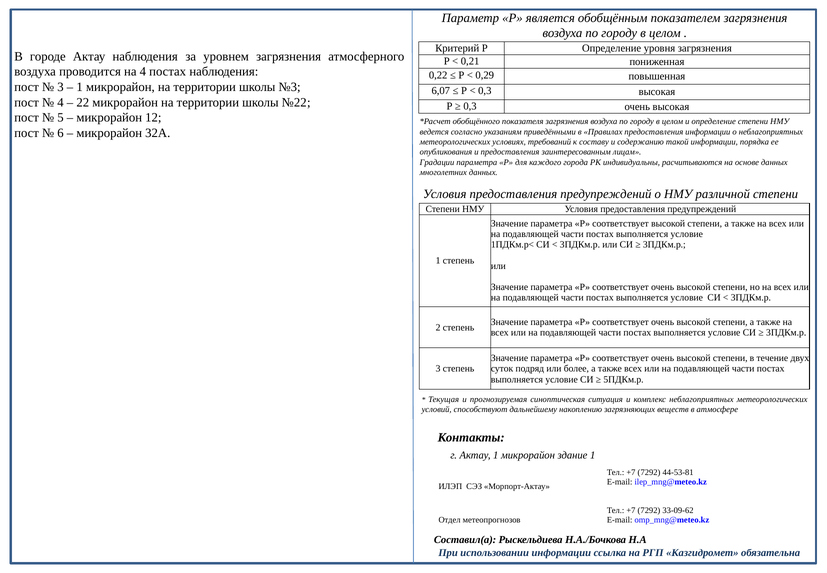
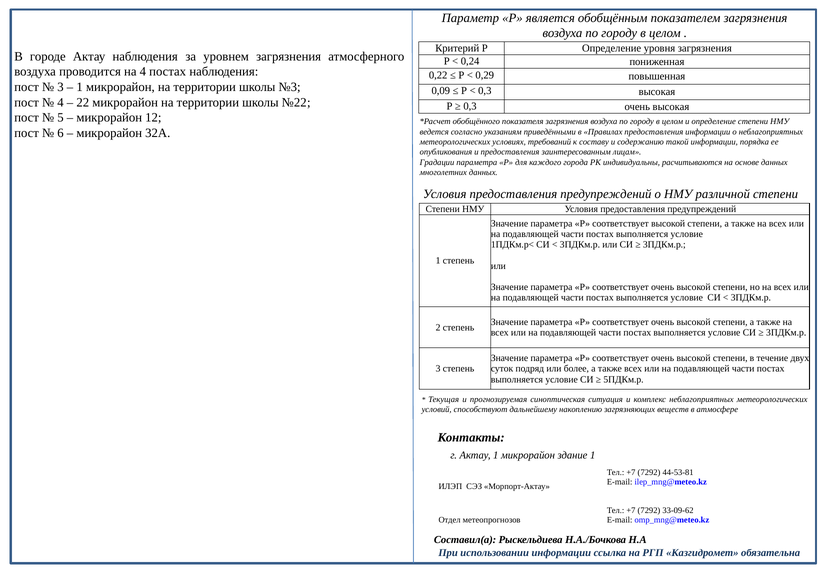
0,21: 0,21 -> 0,24 (470, 61)
6,07: 6,07 -> 0,09 (441, 91)
